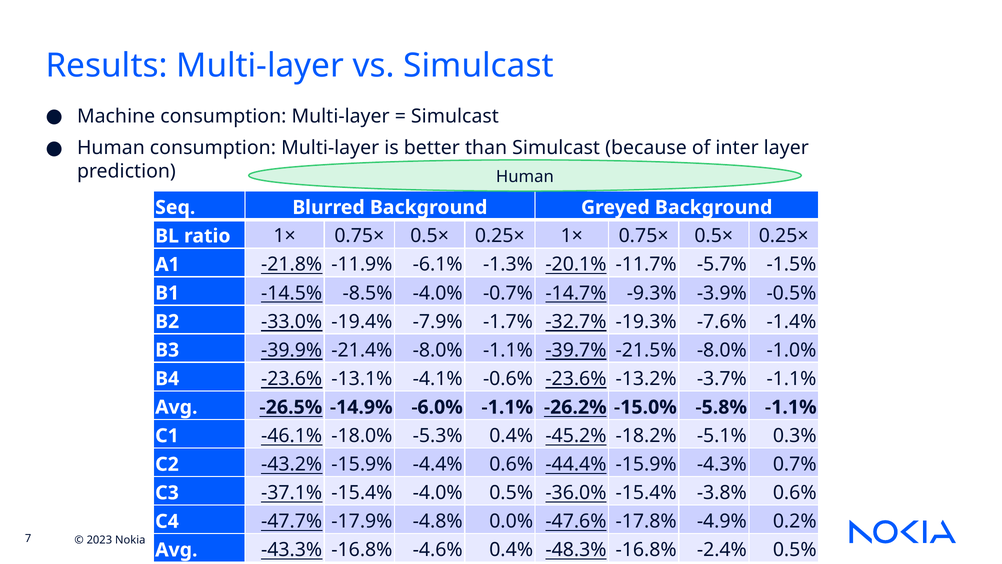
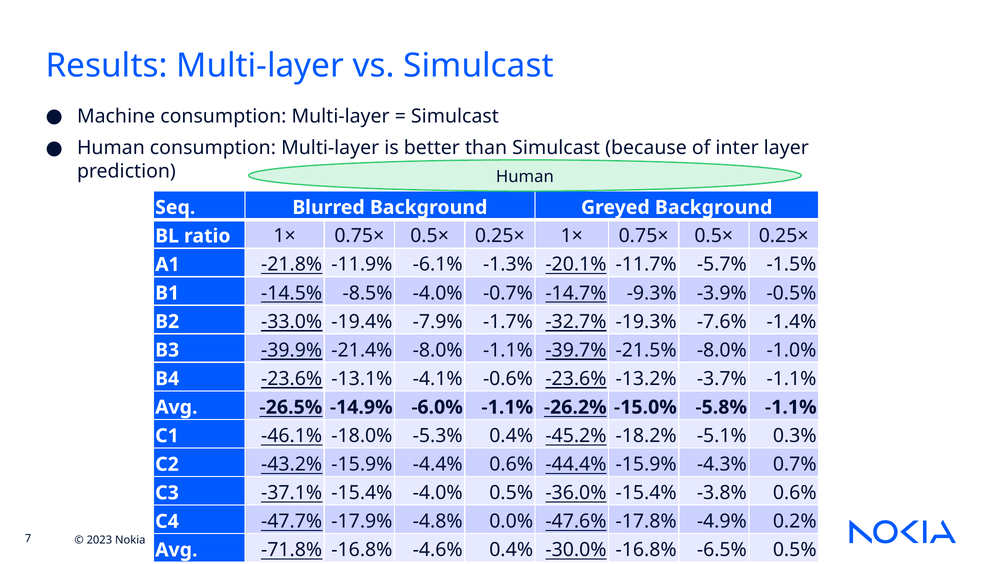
-43.3%: -43.3% -> -71.8% (292, 550)
-48.3%: -48.3% -> -30.0% (576, 550)
-2.4%: -2.4% -> -6.5% (722, 550)
